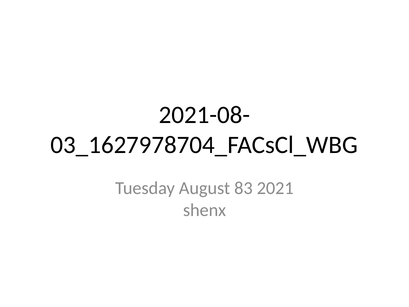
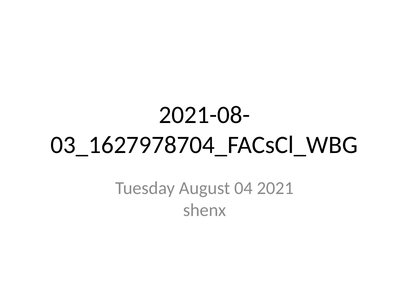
83: 83 -> 04 (243, 188)
